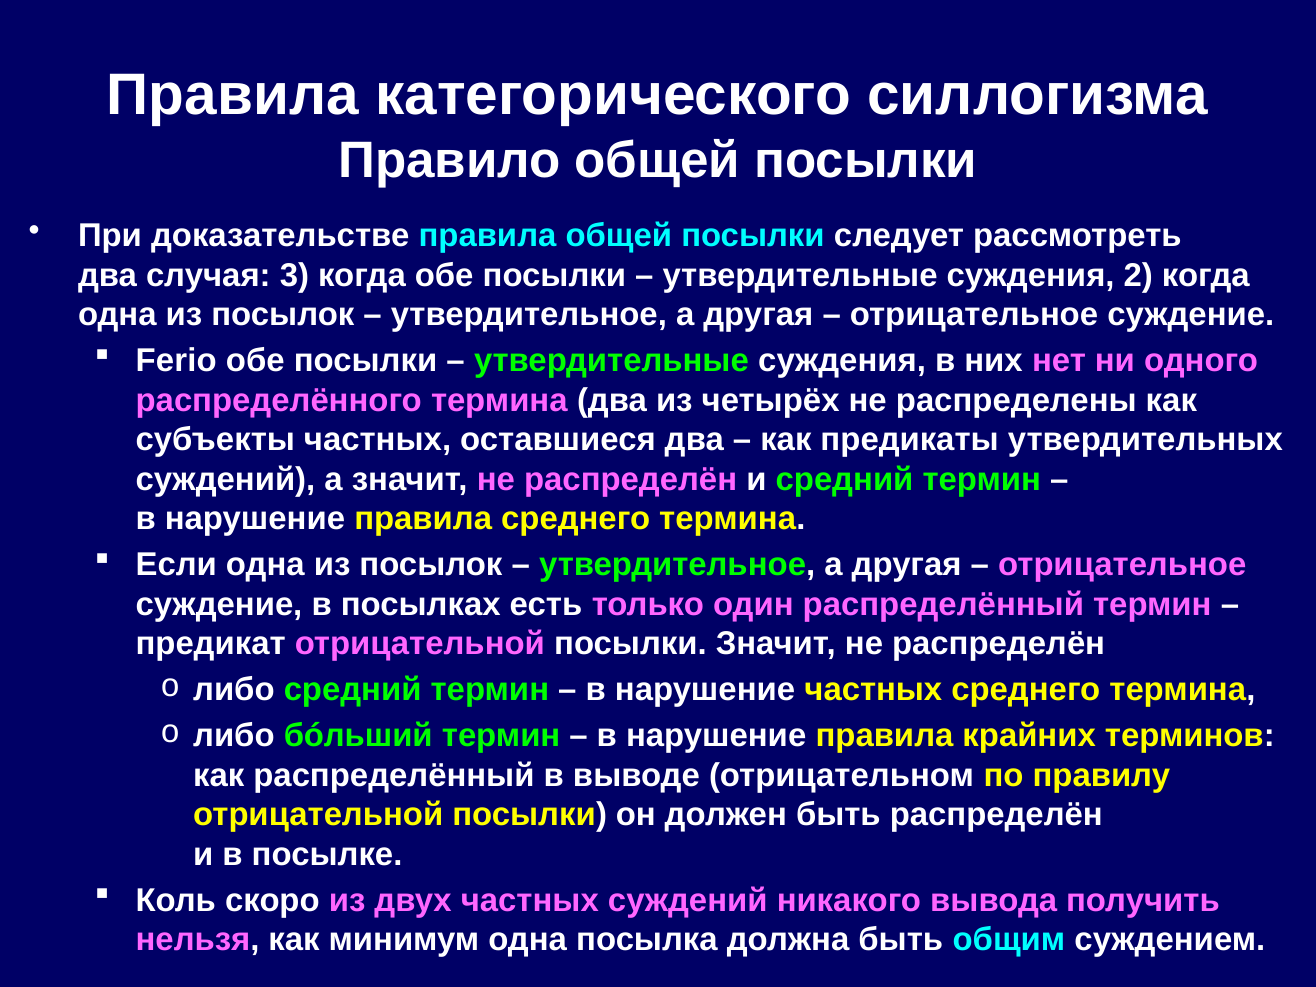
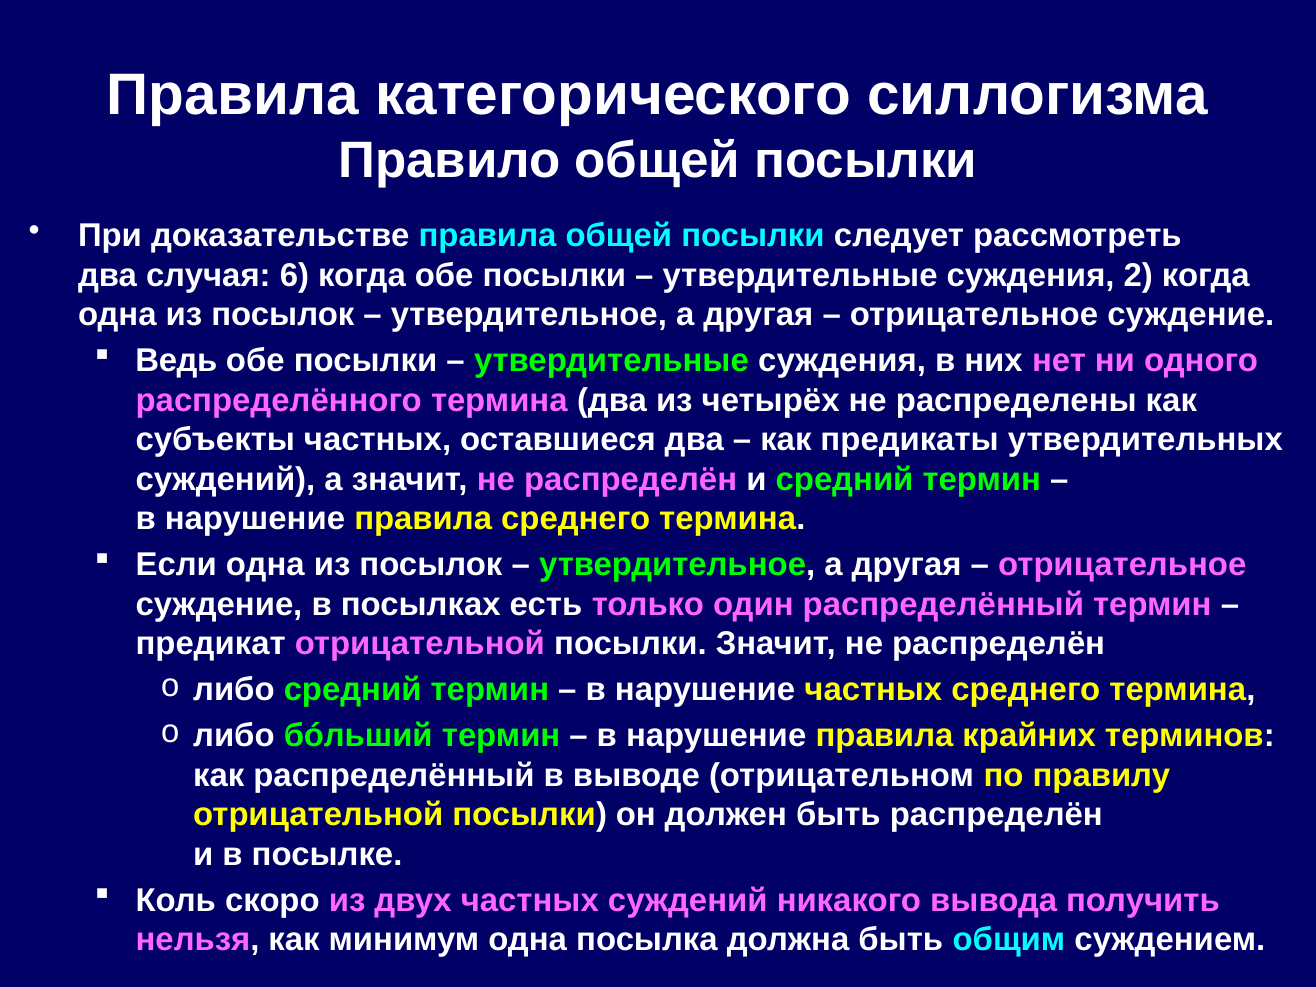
3: 3 -> 6 (294, 275)
Ferio: Ferio -> Ведь (176, 361)
